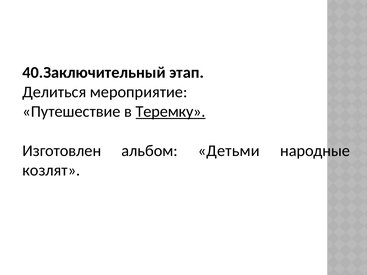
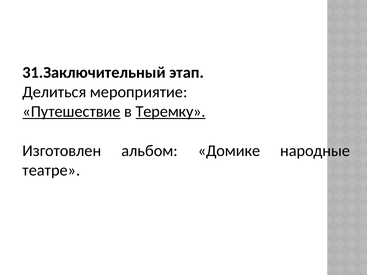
40.Заключительный: 40.Заключительный -> 31.Заключительный (94, 73)
Путешествие underline: none -> present (71, 112)
Детьми: Детьми -> Домике (229, 151)
козлят: козлят -> театре (51, 170)
